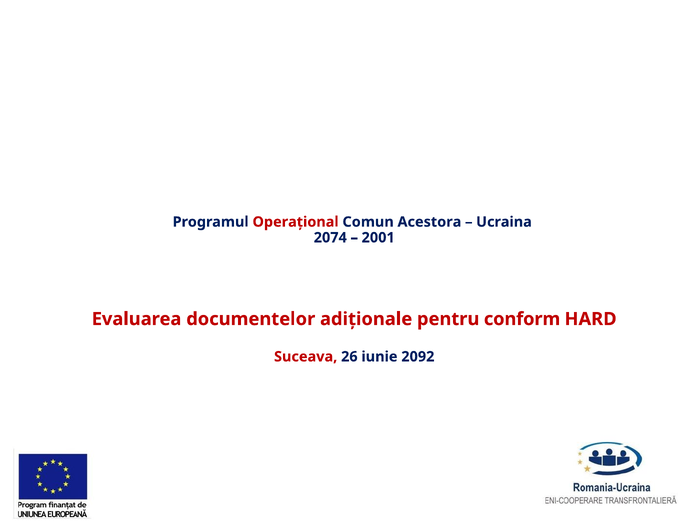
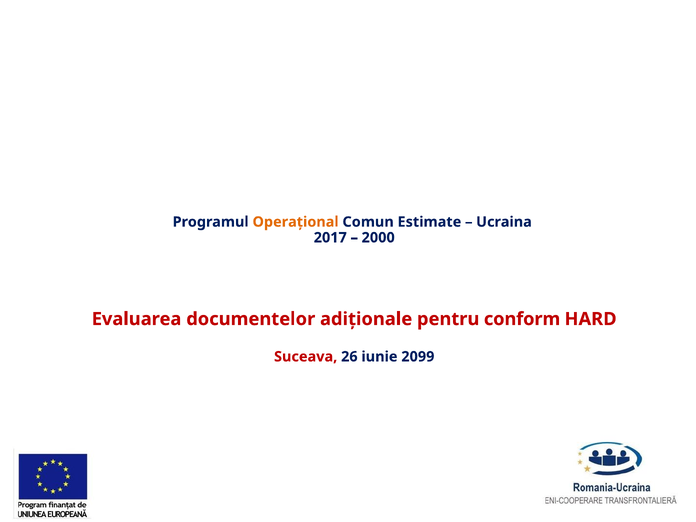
Operațional colour: red -> orange (296, 222)
Acestora: Acestora -> Estimate (429, 222)
2074: 2074 -> 2017 (330, 238)
2001: 2001 -> 2000 (378, 238)
2092: 2092 -> 2099 (418, 357)
